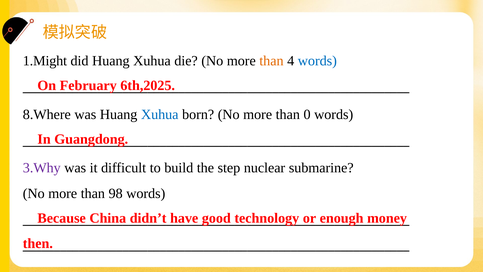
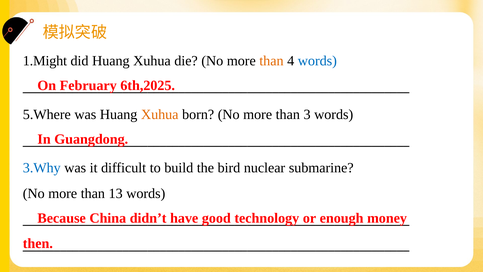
8.Where: 8.Where -> 5.Where (47, 115)
Xuhua colour: blue -> orange (160, 115)
0: 0 -> 3 (307, 115)
3.Why colour: purple -> blue (42, 168)
step: step -> bird (229, 168)
98: 98 -> 13 (116, 193)
